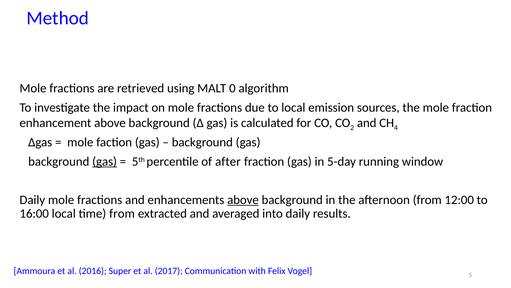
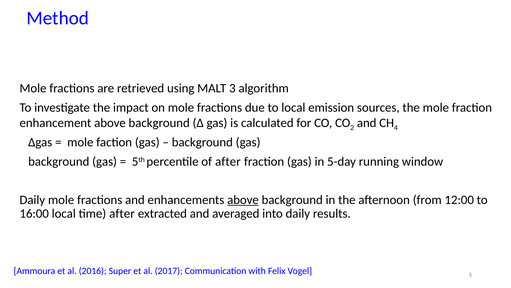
0: 0 -> 3 (232, 88)
gas underline: present -> none (105, 161)
time from: from -> after (122, 213)
